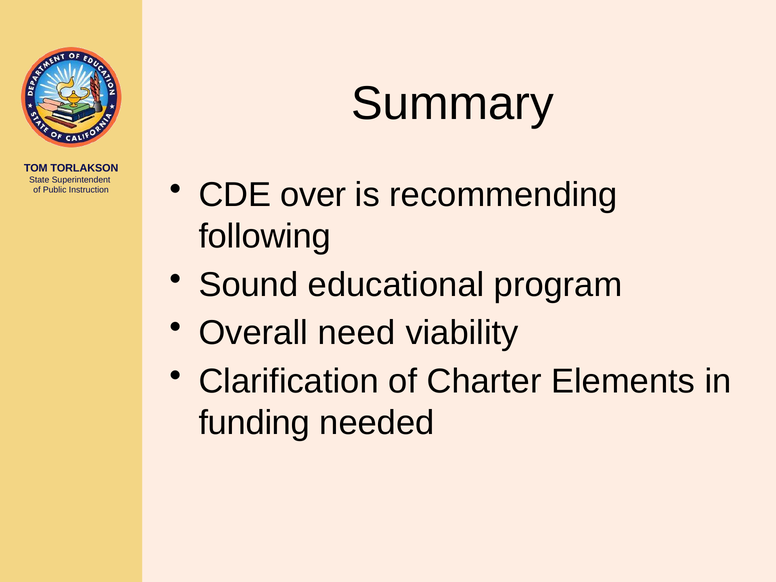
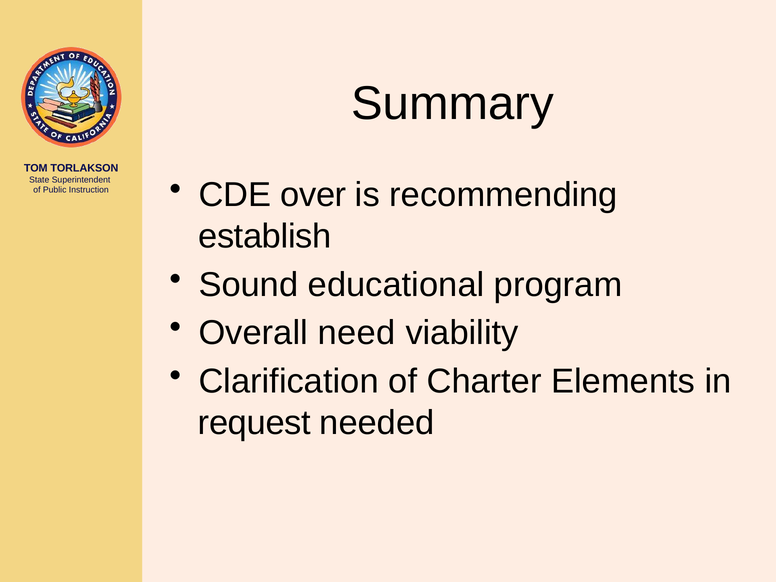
following: following -> establish (265, 237)
funding: funding -> request (254, 423)
